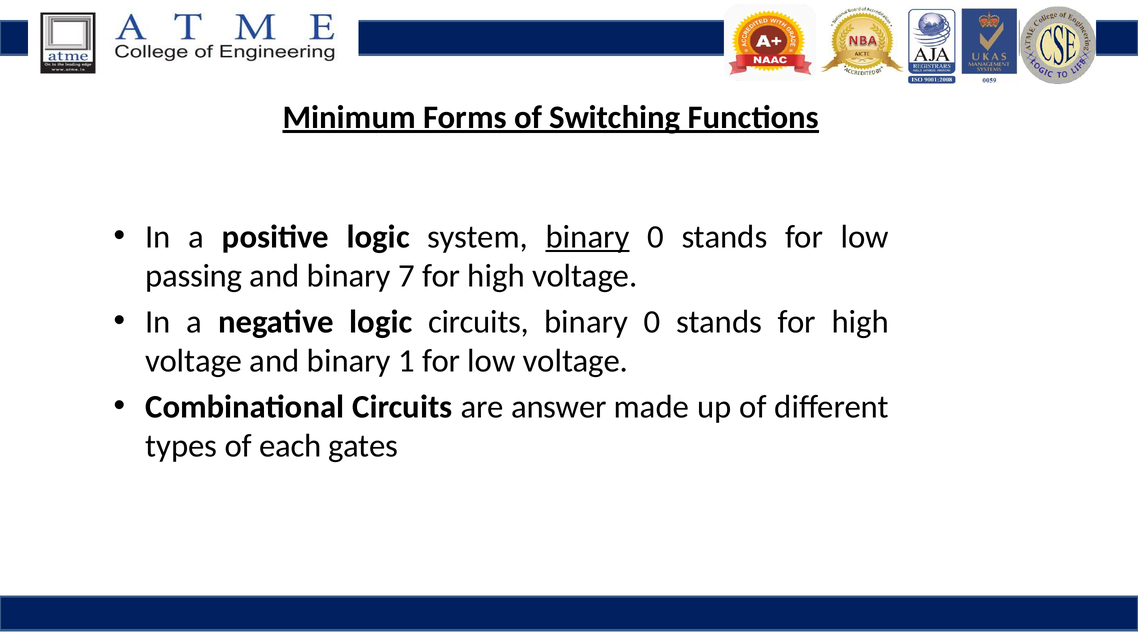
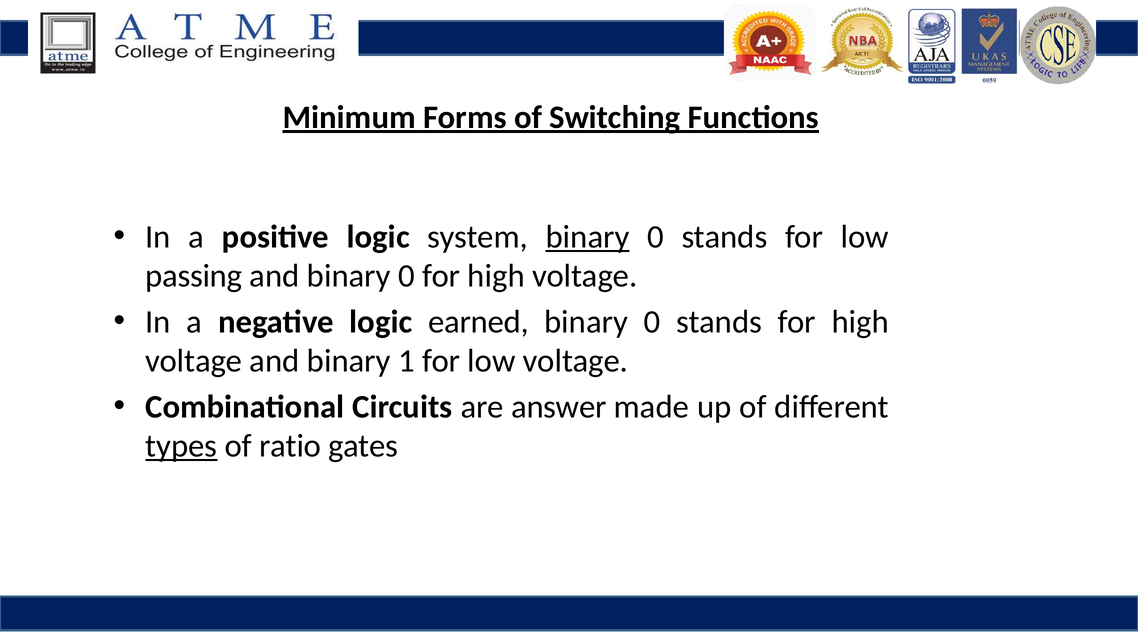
and binary 7: 7 -> 0 (406, 276)
logic circuits: circuits -> earned (478, 322)
types underline: none -> present (181, 446)
each: each -> ratio (290, 446)
